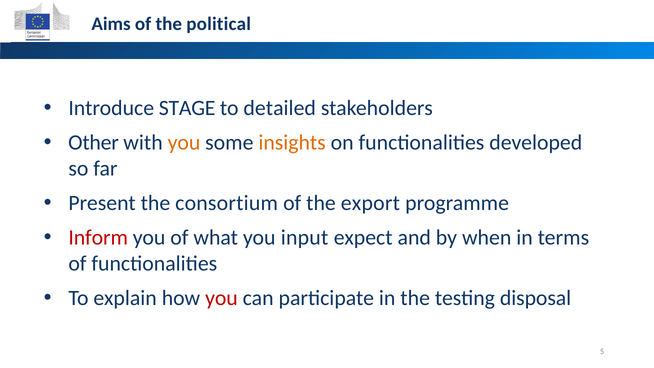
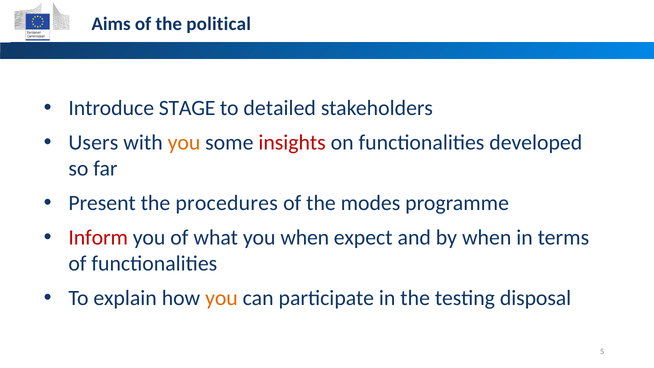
Other: Other -> Users (93, 143)
insights colour: orange -> red (292, 143)
consortium: consortium -> procedures (227, 203)
export: export -> modes (371, 203)
you input: input -> when (305, 237)
you colour: red -> orange (221, 298)
